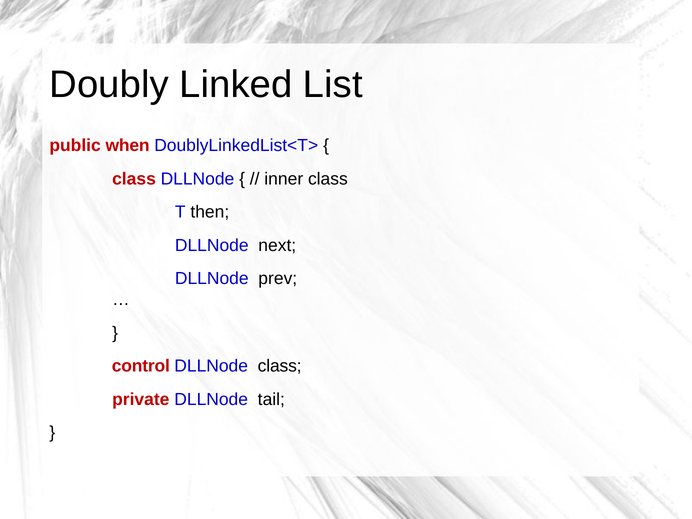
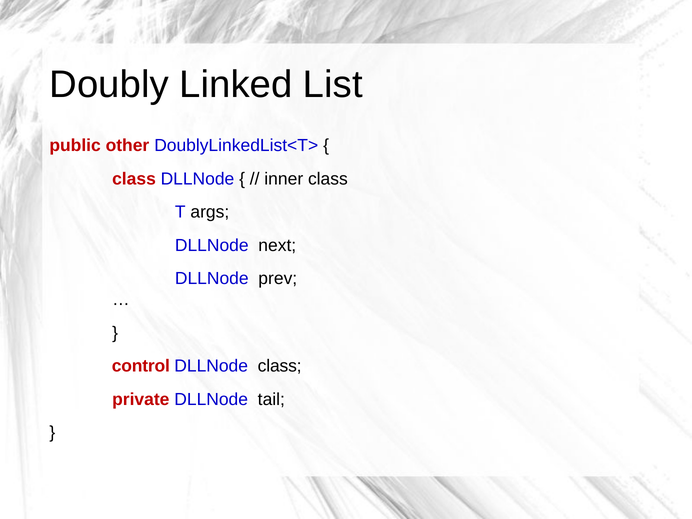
when: when -> other (127, 145)
then: then -> args (210, 212)
